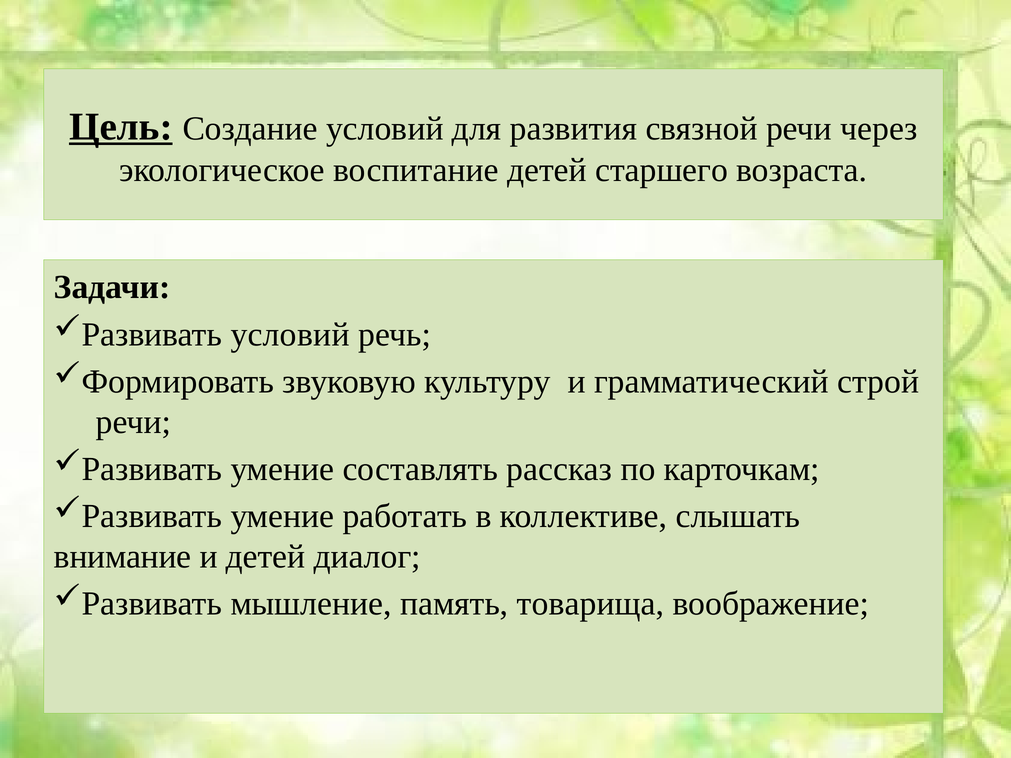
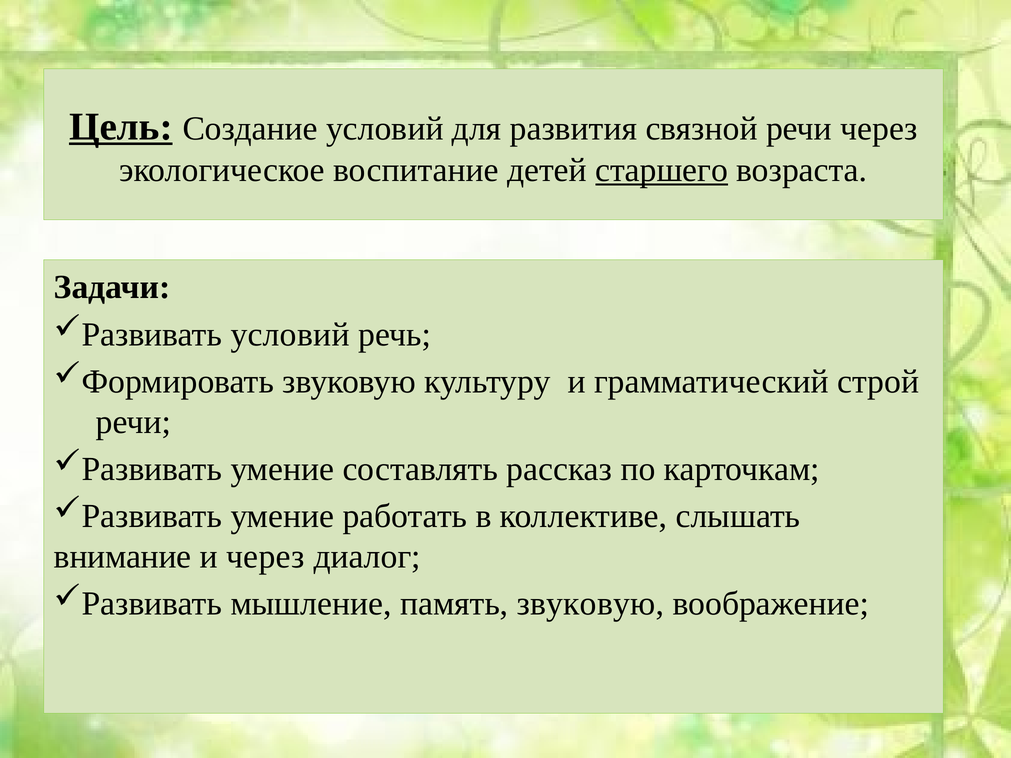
старшего underline: none -> present (662, 170)
и детей: детей -> через (265, 557)
память товарища: товарища -> звуковую (590, 604)
